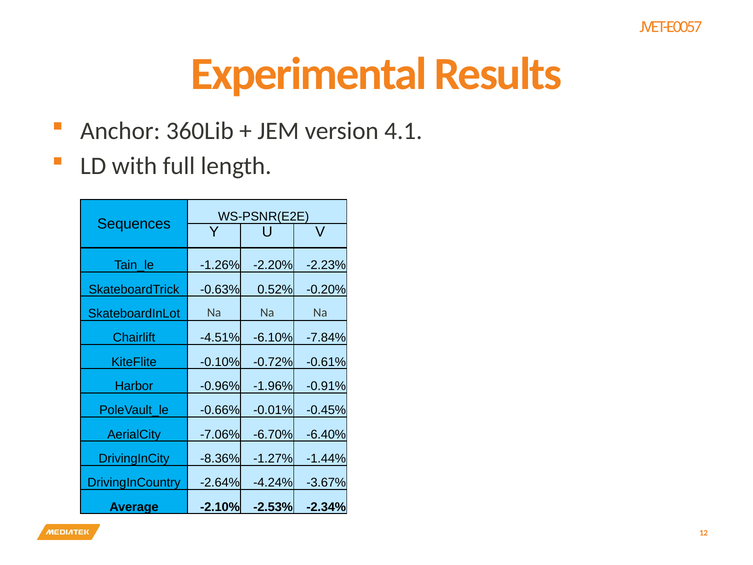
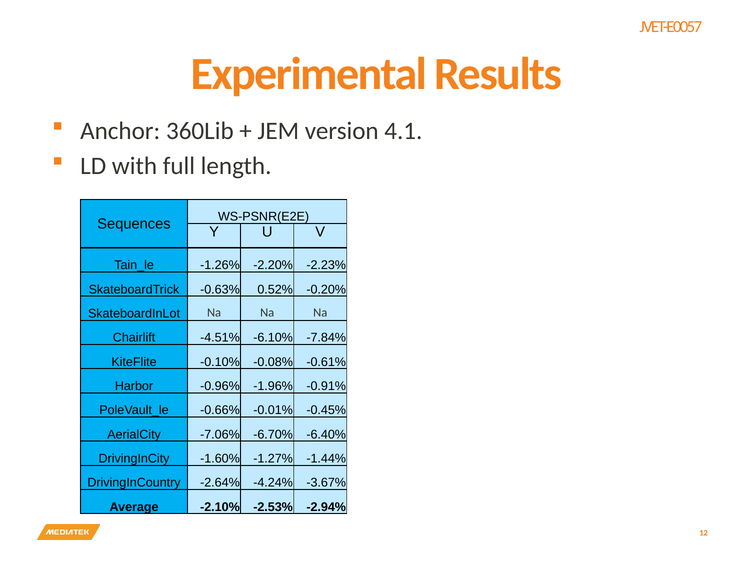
-0.72%: -0.72% -> -0.08% (273, 362)
-8.36%: -8.36% -> -1.60% (220, 458)
-2.34%: -2.34% -> -2.94% (326, 507)
